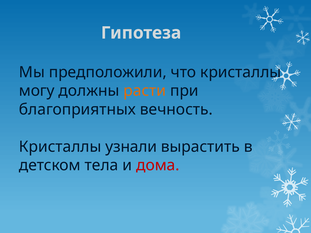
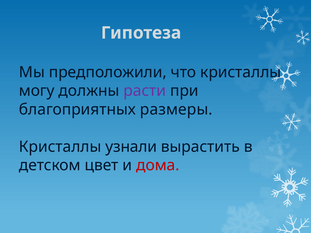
расти colour: orange -> purple (145, 91)
вечность: вечность -> размеры (176, 110)
тела: тела -> цвет (102, 166)
